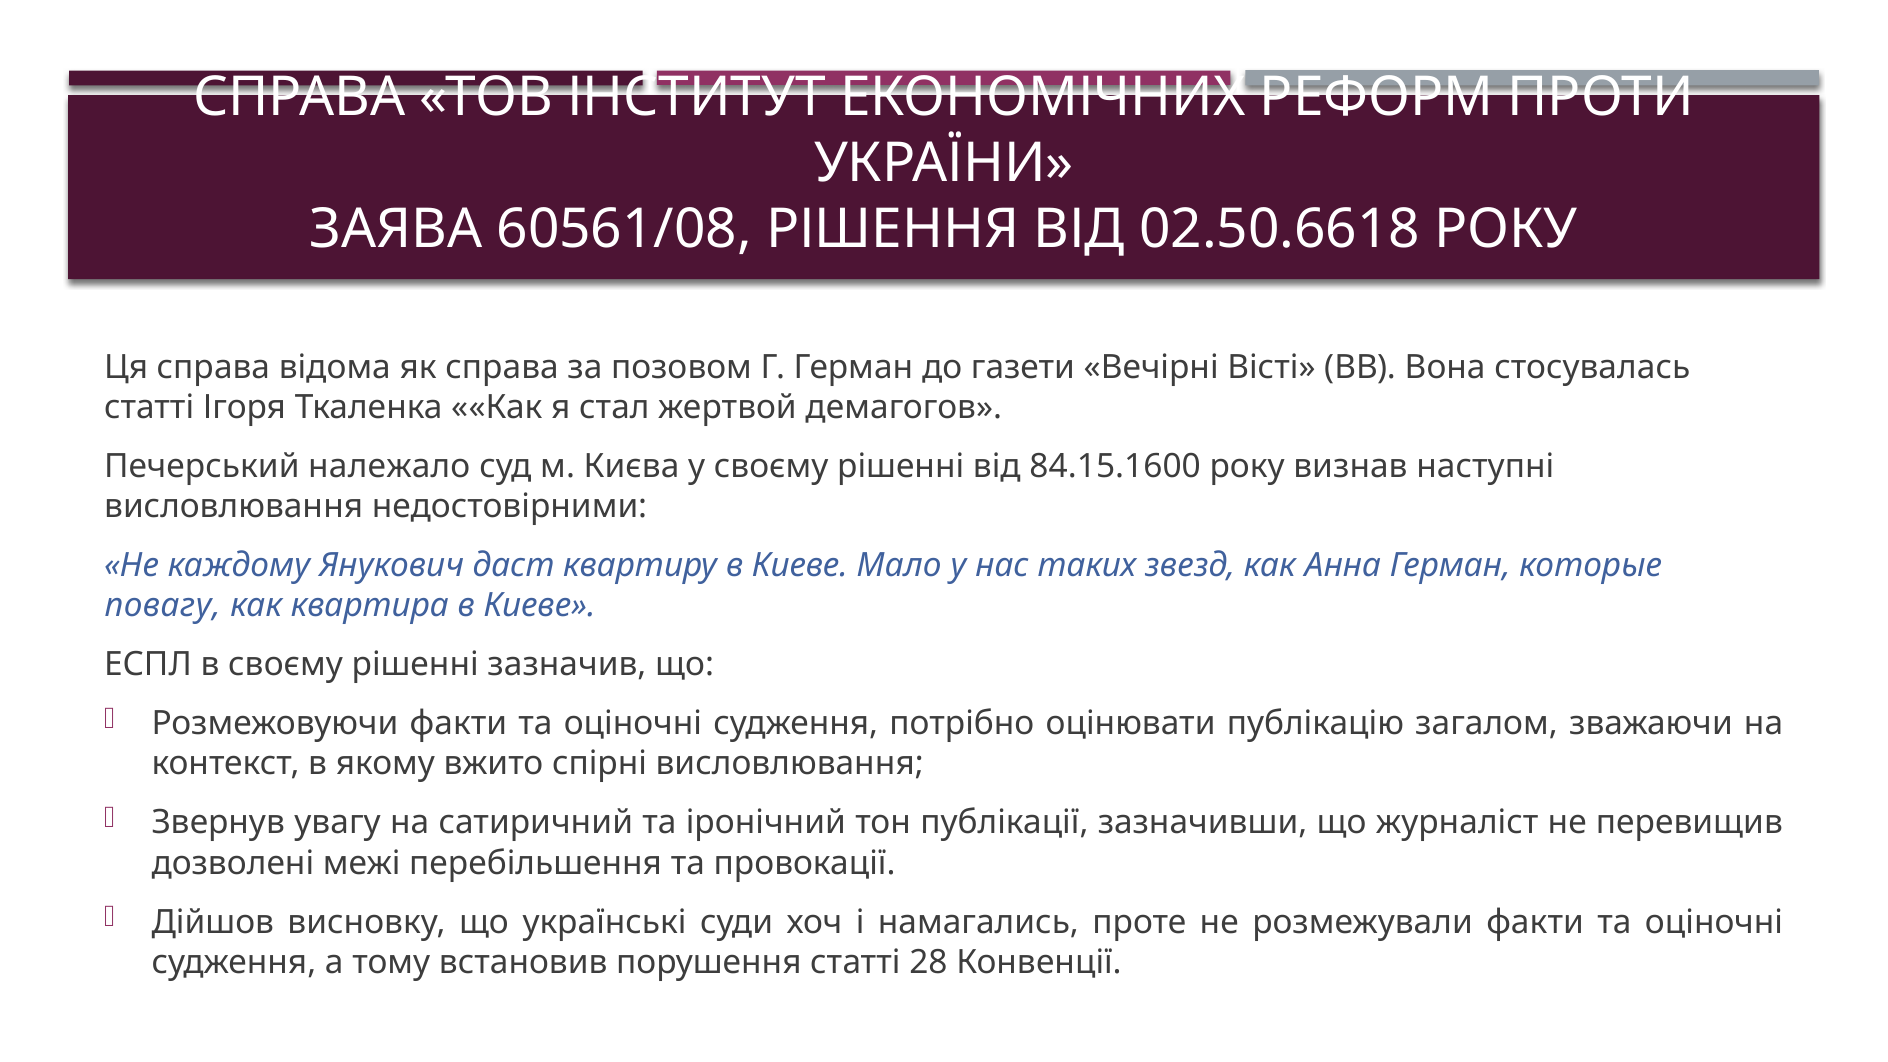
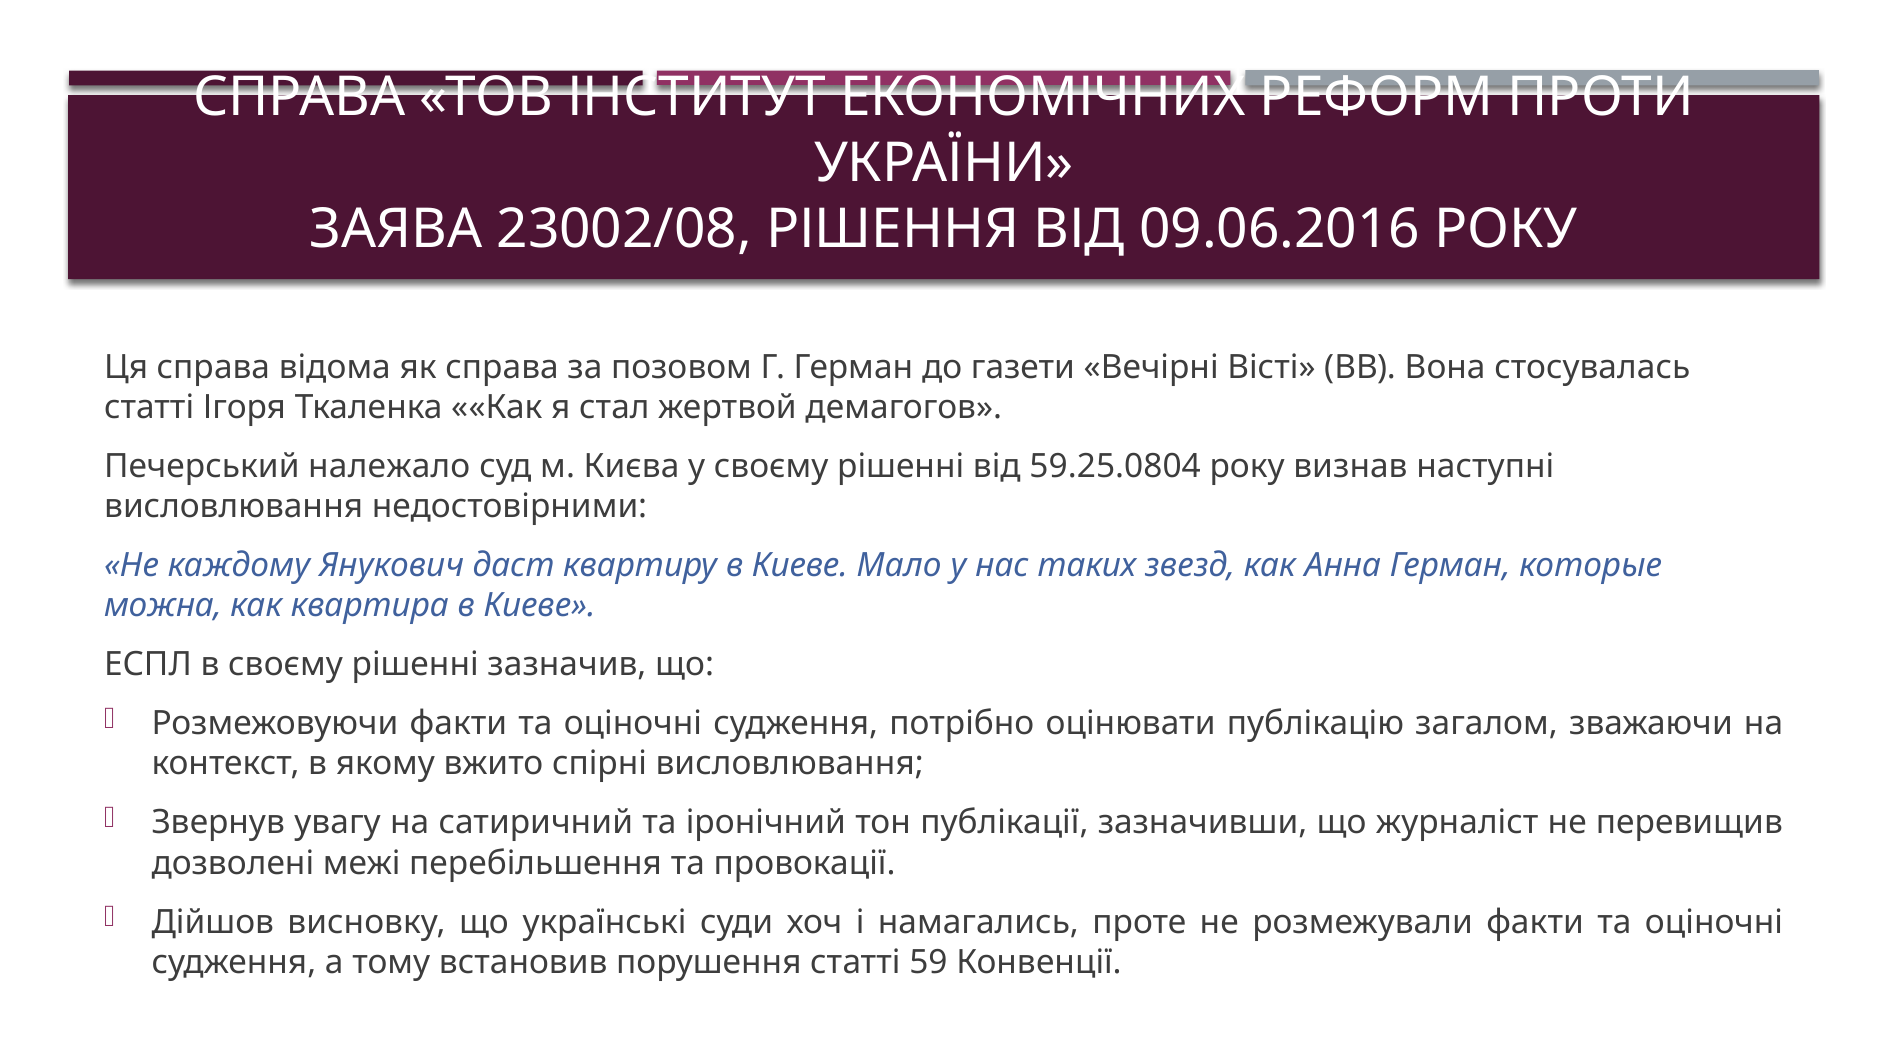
60561/08: 60561/08 -> 23002/08 (624, 229)
02.50.6618: 02.50.6618 -> 09.06.2016 (1280, 229)
84.15.1600: 84.15.1600 -> 59.25.0804 (1115, 466)
повагу: повагу -> можна (163, 606)
28: 28 -> 59 (928, 962)
